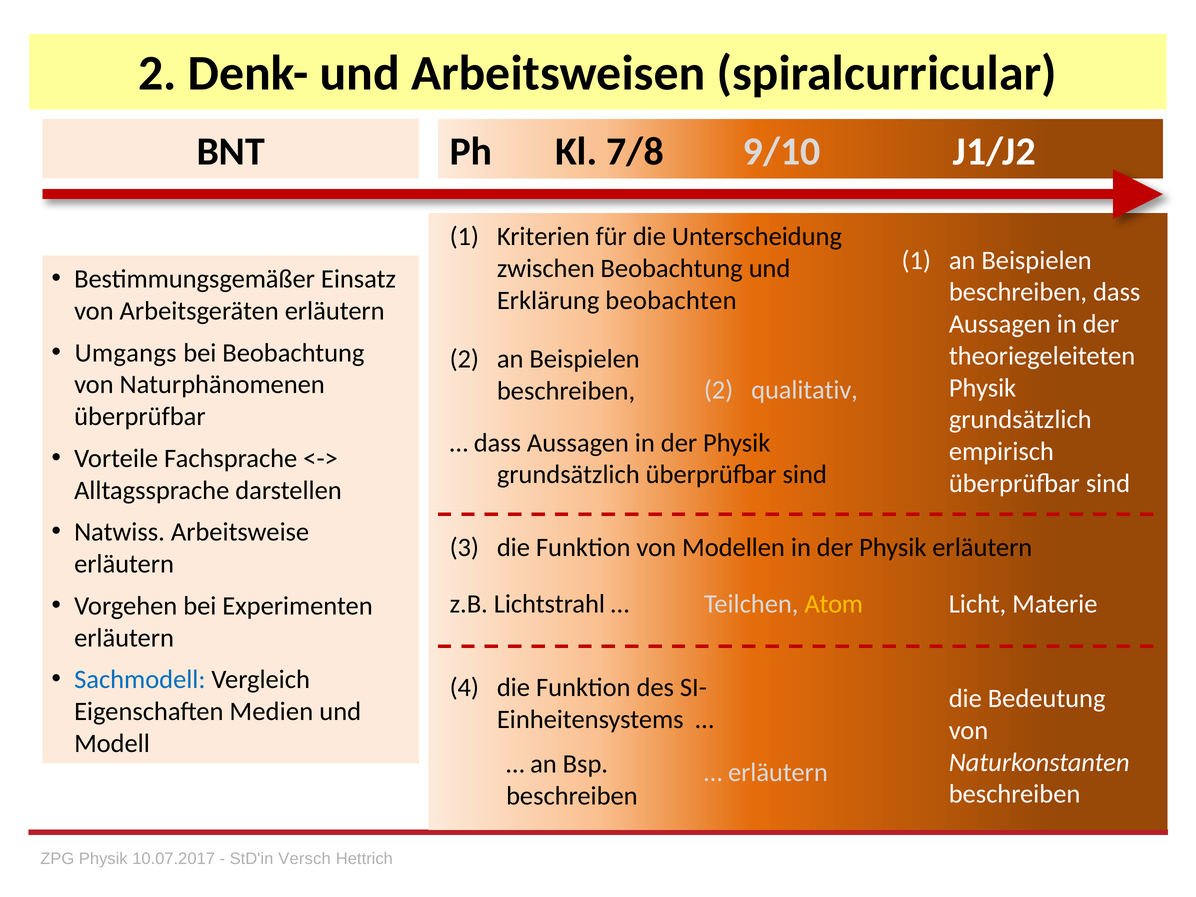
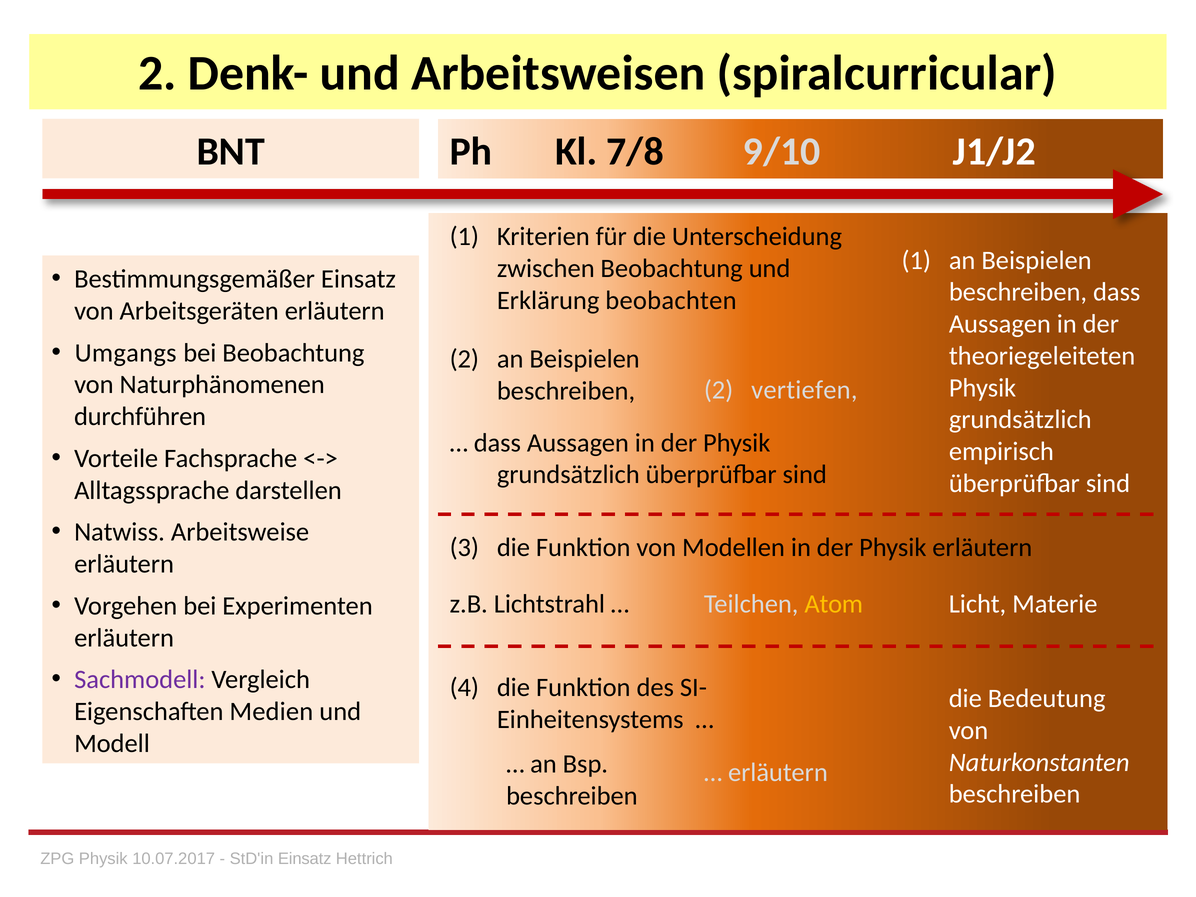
qualitativ: qualitativ -> vertiefen (804, 390)
überprüfbar: überprüfbar -> durchführen (140, 417)
Sachmodell colour: blue -> purple (140, 680)
StD'in Versch: Versch -> Einsatz (305, 859)
